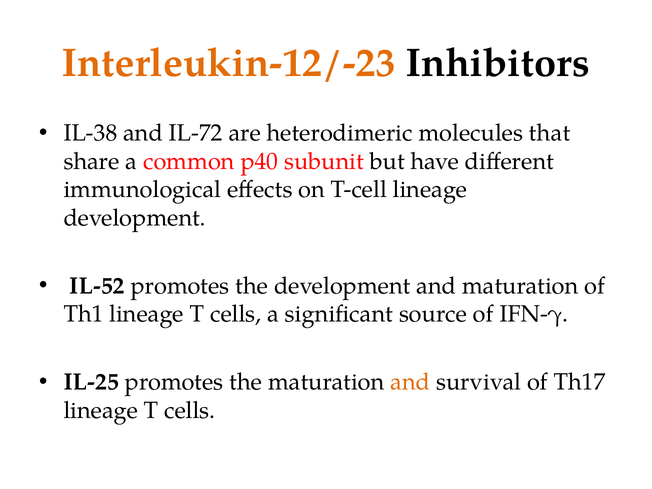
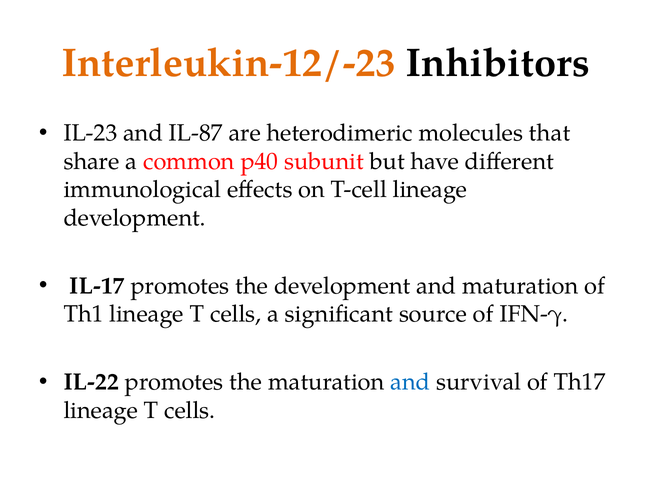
IL-38: IL-38 -> IL-23 (90, 133)
IL-72: IL-72 -> IL-87 (196, 133)
IL-52: IL-52 -> IL-17 (97, 286)
IL-25: IL-25 -> IL-22 (91, 382)
and colour: orange -> blue (410, 382)
